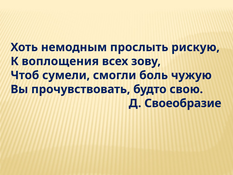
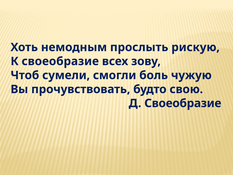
К воплощения: воплощения -> своеобразие (60, 61)
